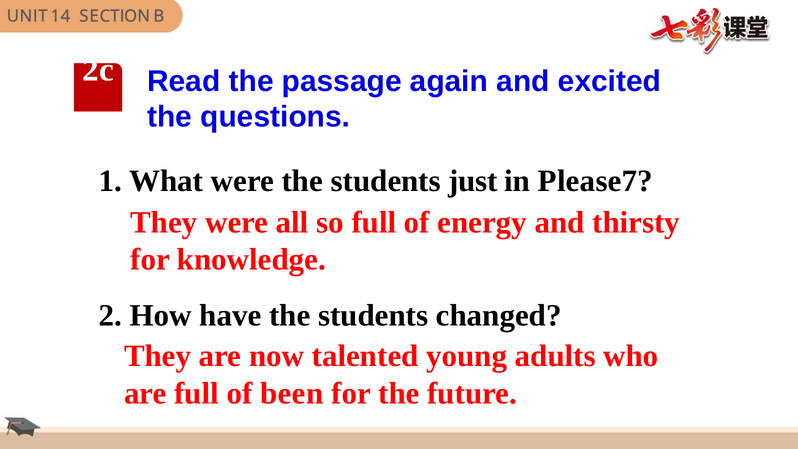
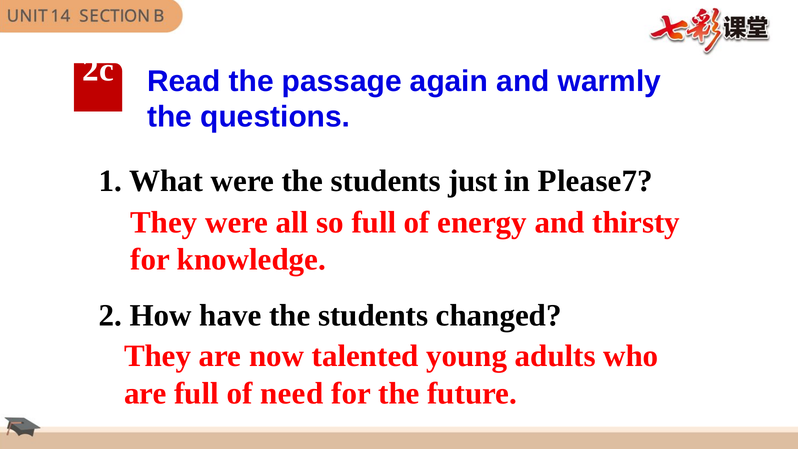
excited: excited -> warmly (609, 81)
been: been -> need (292, 393)
